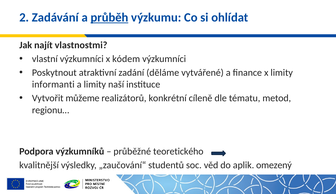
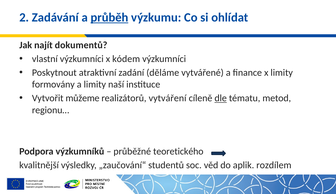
vlastnostmi: vlastnostmi -> dokumentů (81, 45)
informanti: informanti -> formovány (53, 84)
konkrétní: konkrétní -> vytváření (168, 98)
dle underline: none -> present (221, 98)
omezený: omezený -> rozdílem (274, 165)
